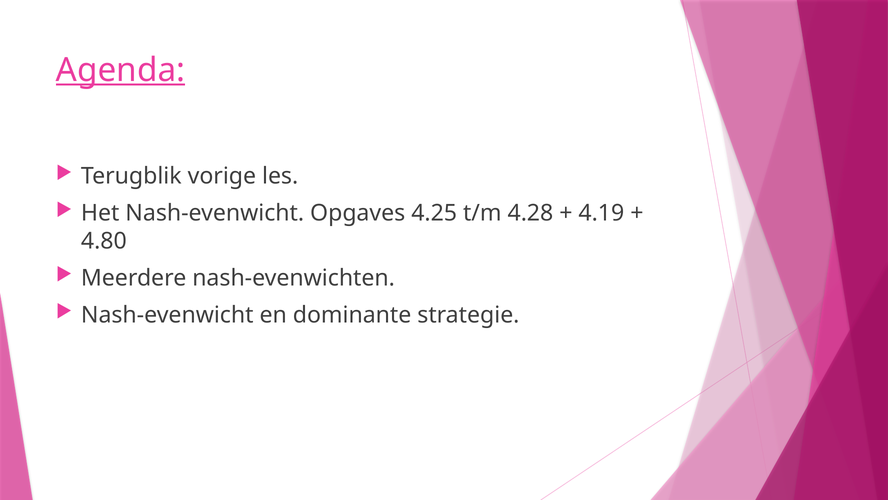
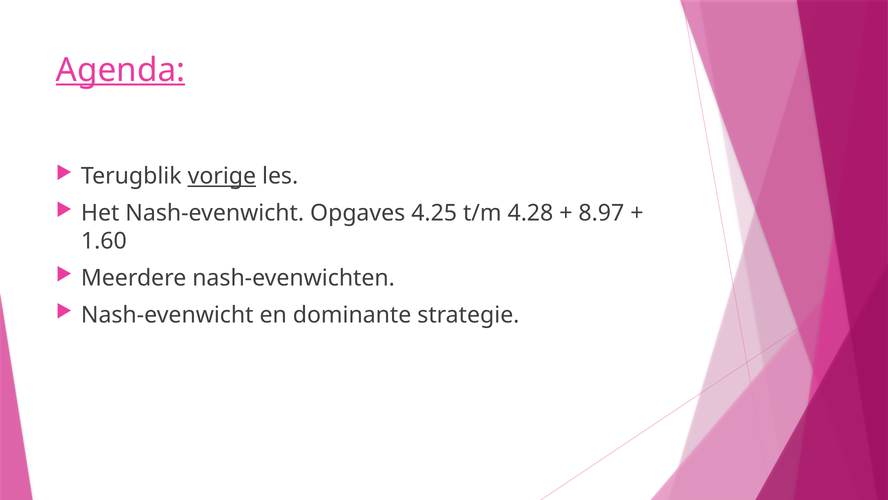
vorige underline: none -> present (222, 176)
4.19: 4.19 -> 8.97 (601, 213)
4.80: 4.80 -> 1.60 (104, 241)
